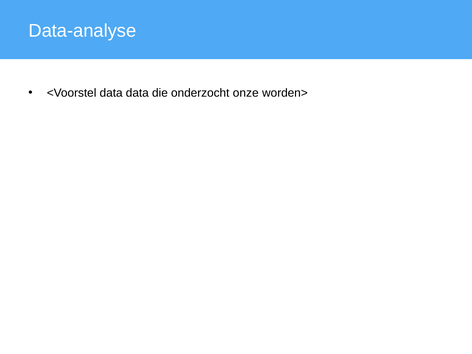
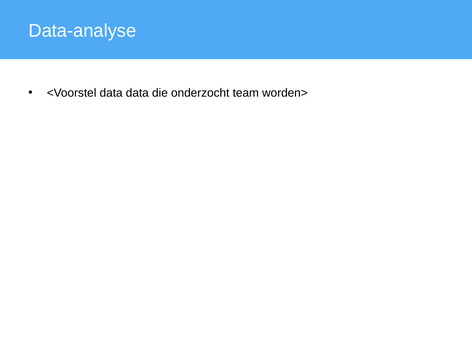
onze: onze -> team (246, 93)
